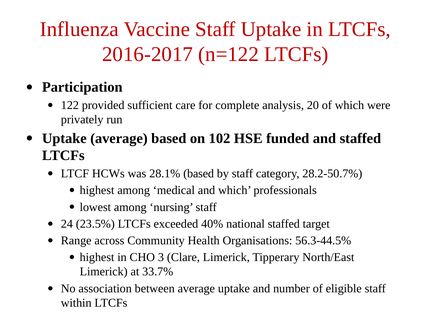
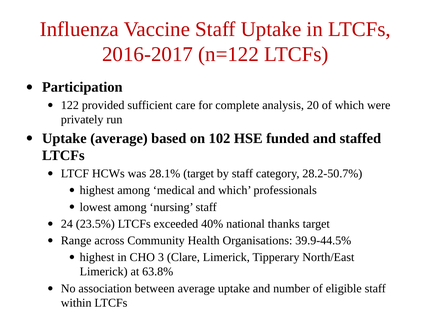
28.1% based: based -> target (199, 174)
national staffed: staffed -> thanks (284, 224)
56.3-44.5%: 56.3-44.5% -> 39.9-44.5% (323, 241)
33.7%: 33.7% -> 63.8% (158, 272)
